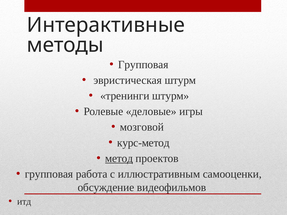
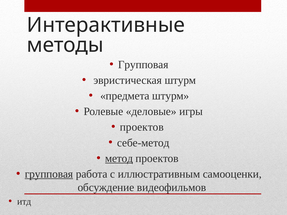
тренинги: тренинги -> предмета (125, 96)
мозговой: мозговой -> проектов (142, 127)
курс-метод: курс-метод -> себе-метод (143, 143)
групповая underline: none -> present (49, 174)
